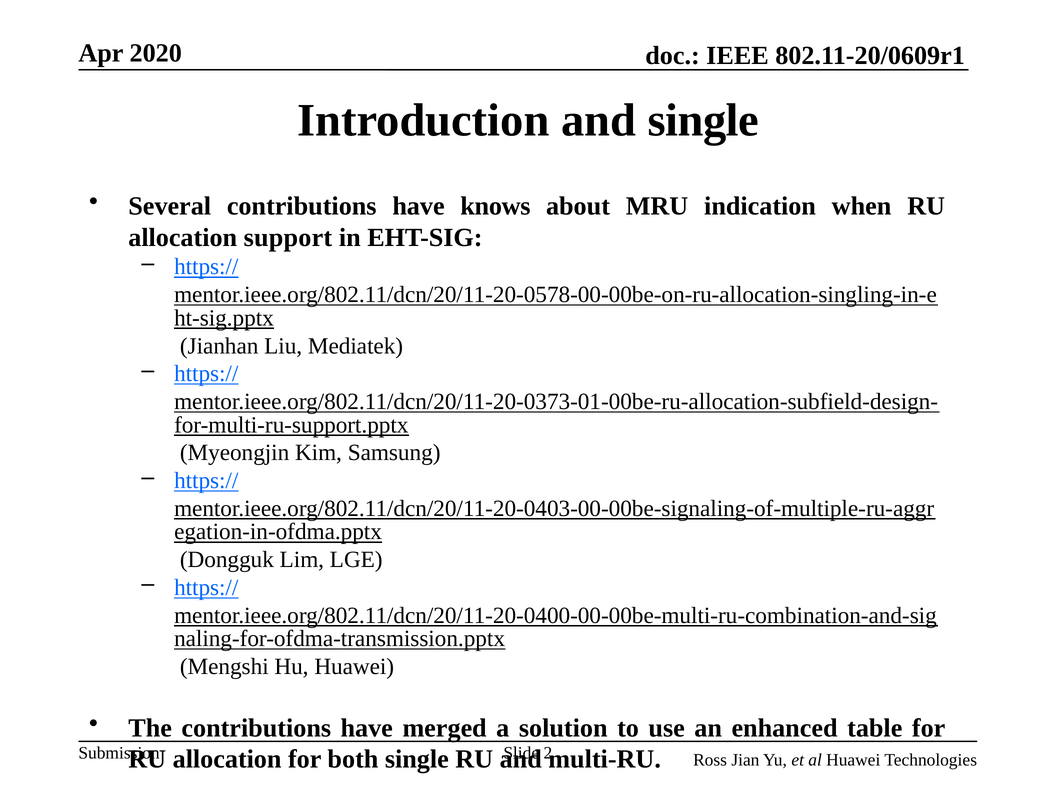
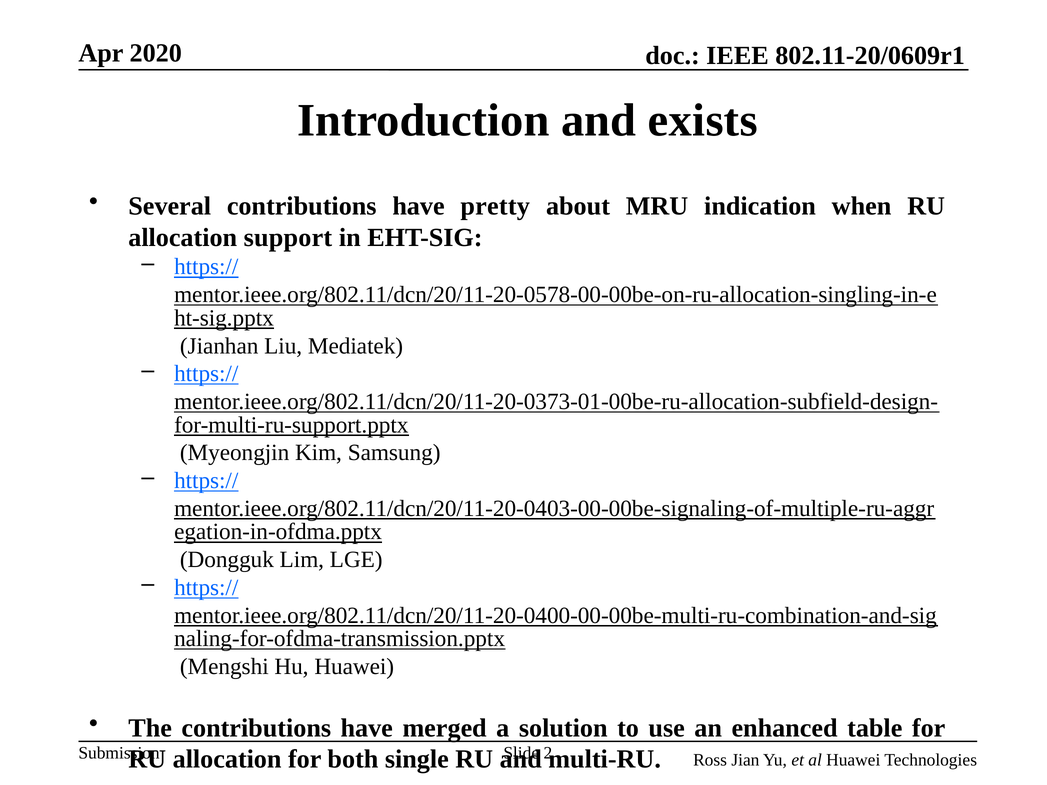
and single: single -> exists (703, 120)
knows: knows -> pretty (495, 206)
